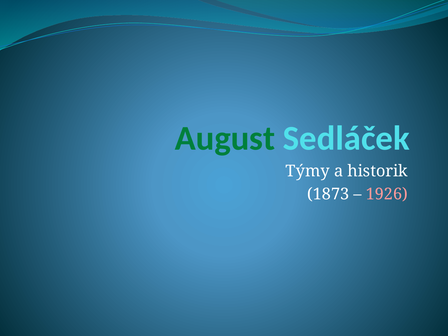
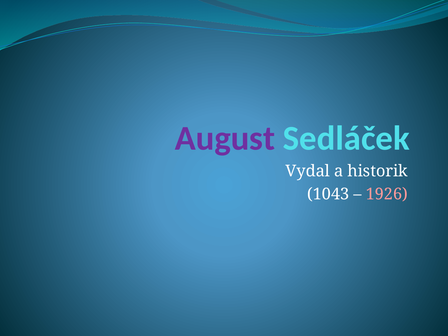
August colour: green -> purple (225, 138)
Týmy: Týmy -> Vydal (308, 171)
1873: 1873 -> 1043 (328, 194)
